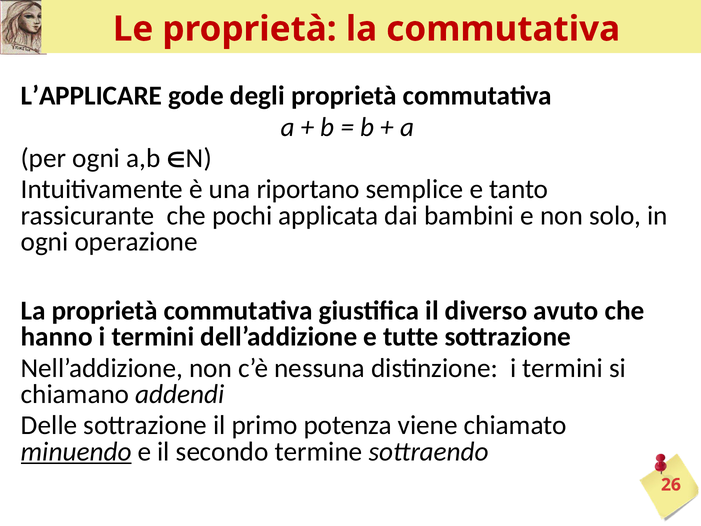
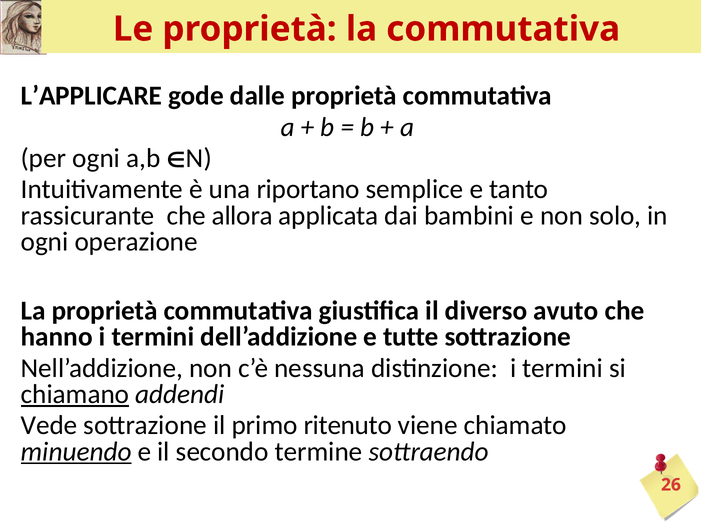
degli: degli -> dalle (257, 96)
pochi: pochi -> allora (242, 216)
chiamano underline: none -> present (75, 394)
Delle: Delle -> Vede (49, 425)
potenza: potenza -> ritenuto (348, 425)
